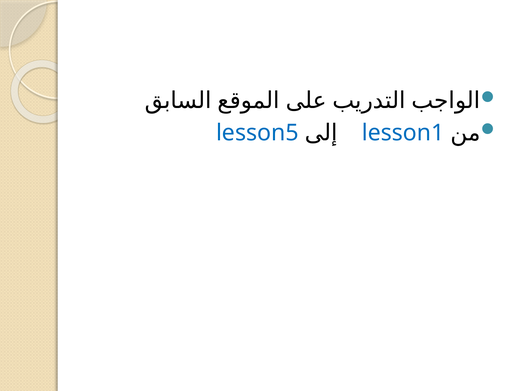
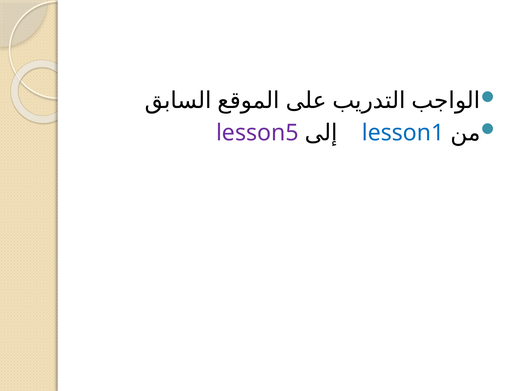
lesson5 colour: blue -> purple (257, 133)
